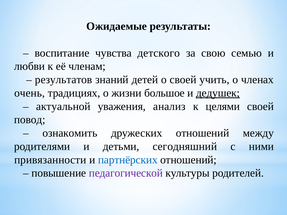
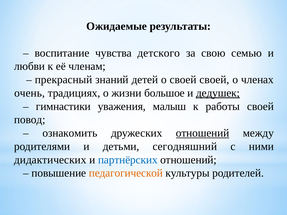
результатов: результатов -> прекрасный (64, 80)
своей учить: учить -> своей (214, 80)
актуальной: актуальной -> гимнастики (63, 106)
анализ: анализ -> малыш (169, 106)
целями: целями -> работы (223, 106)
отношений underline: none -> present (203, 133)
привязанности: привязанности -> дидактических (50, 160)
педагогической colour: purple -> orange (126, 173)
